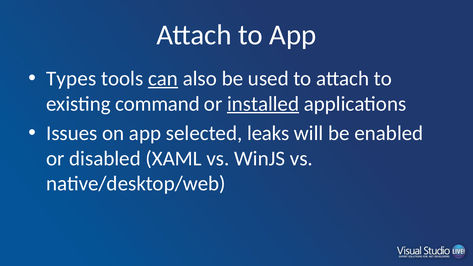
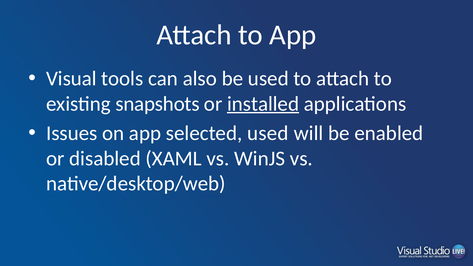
Types: Types -> Visual (71, 79)
can underline: present -> none (163, 79)
command: command -> snapshots (158, 104)
selected leaks: leaks -> used (268, 133)
